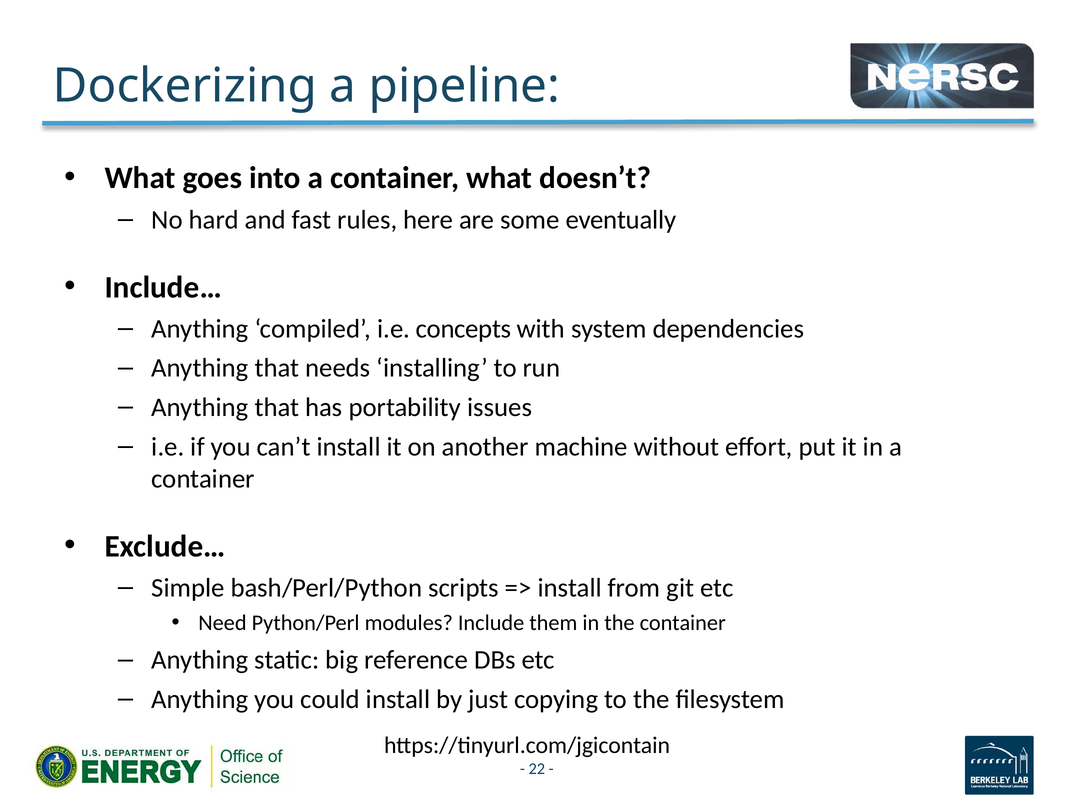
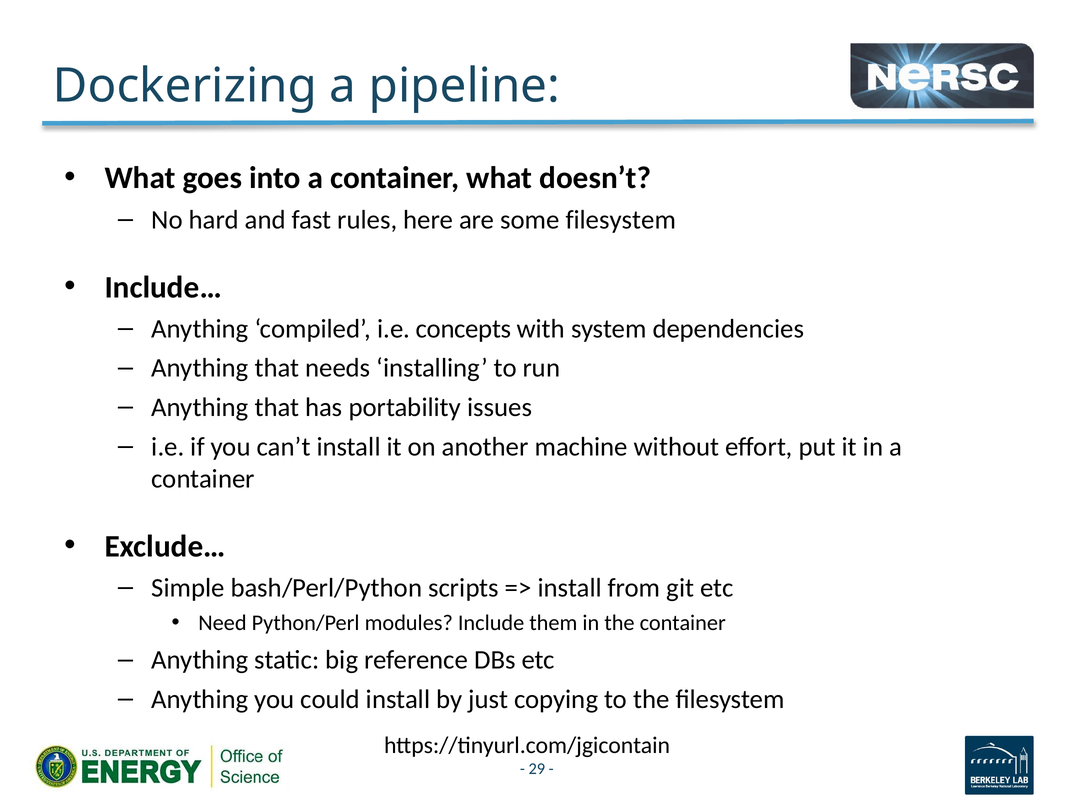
some eventually: eventually -> filesystem (621, 220)
22: 22 -> 29 (537, 769)
